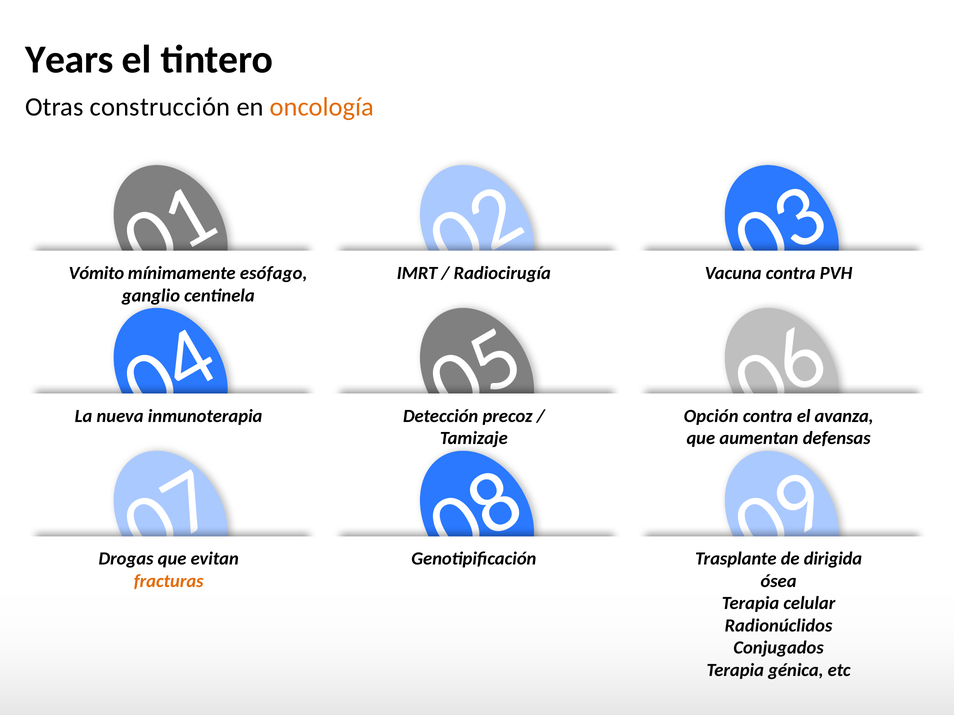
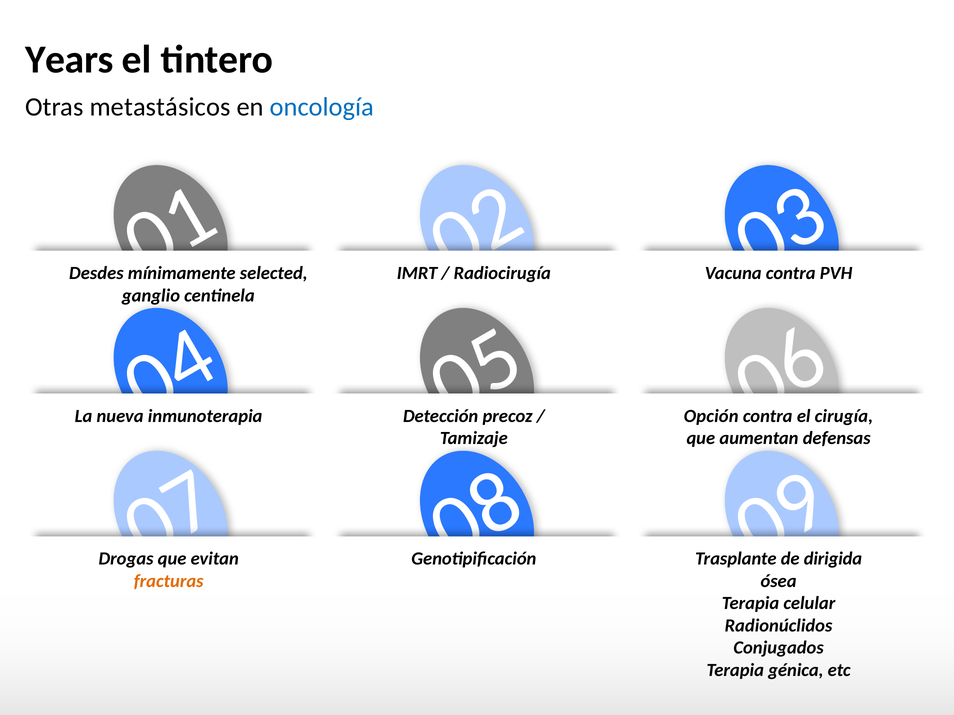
construcción: construcción -> metastásicos (160, 107)
oncología colour: orange -> blue (322, 107)
Vómito: Vómito -> Desdes (96, 273)
esófago: esófago -> selected (274, 273)
avanza: avanza -> cirugía (844, 416)
